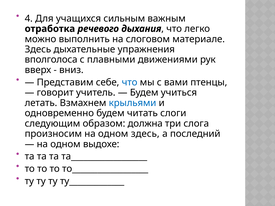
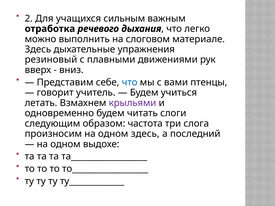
4: 4 -> 2 (29, 18)
вполголоса: вполголоса -> резиновый (51, 60)
крыльями colour: blue -> purple (133, 103)
должна: должна -> частота (145, 124)
